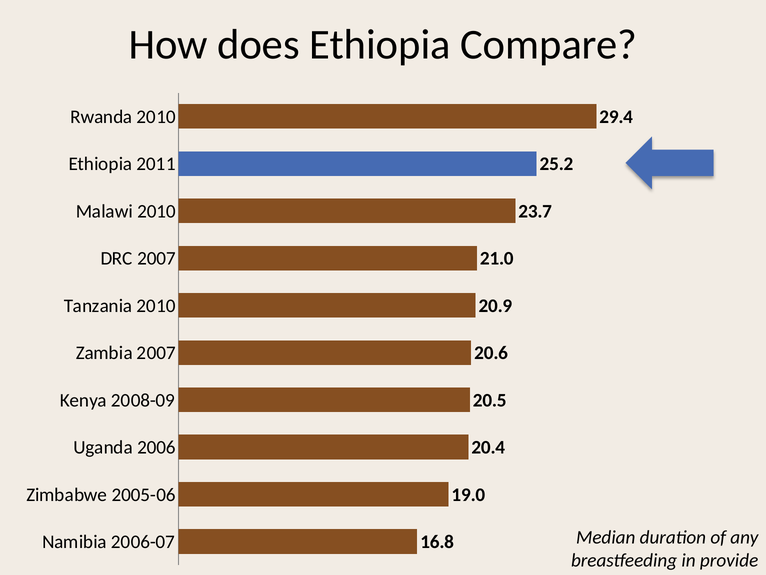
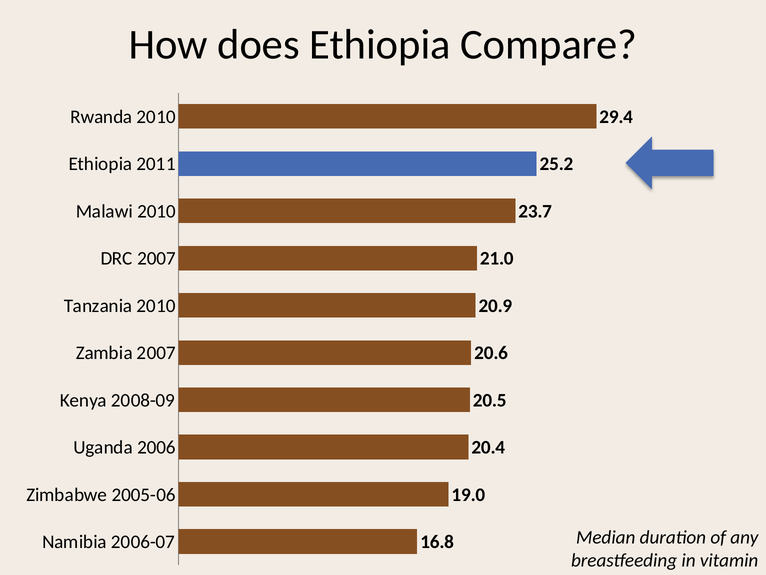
provide: provide -> vitamin (729, 560)
